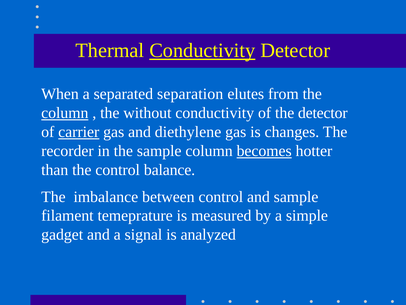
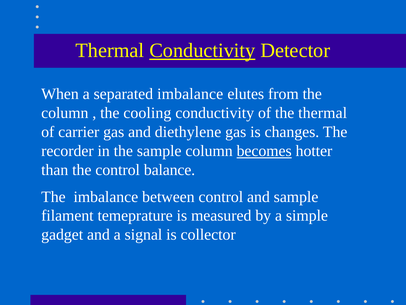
separated separation: separation -> imbalance (190, 94)
column underline: present -> none (65, 113)
without: without -> cooling (147, 113)
the detector: detector -> thermal (323, 113)
carrier underline: present -> none (79, 132)
analyzed: analyzed -> collector (208, 234)
